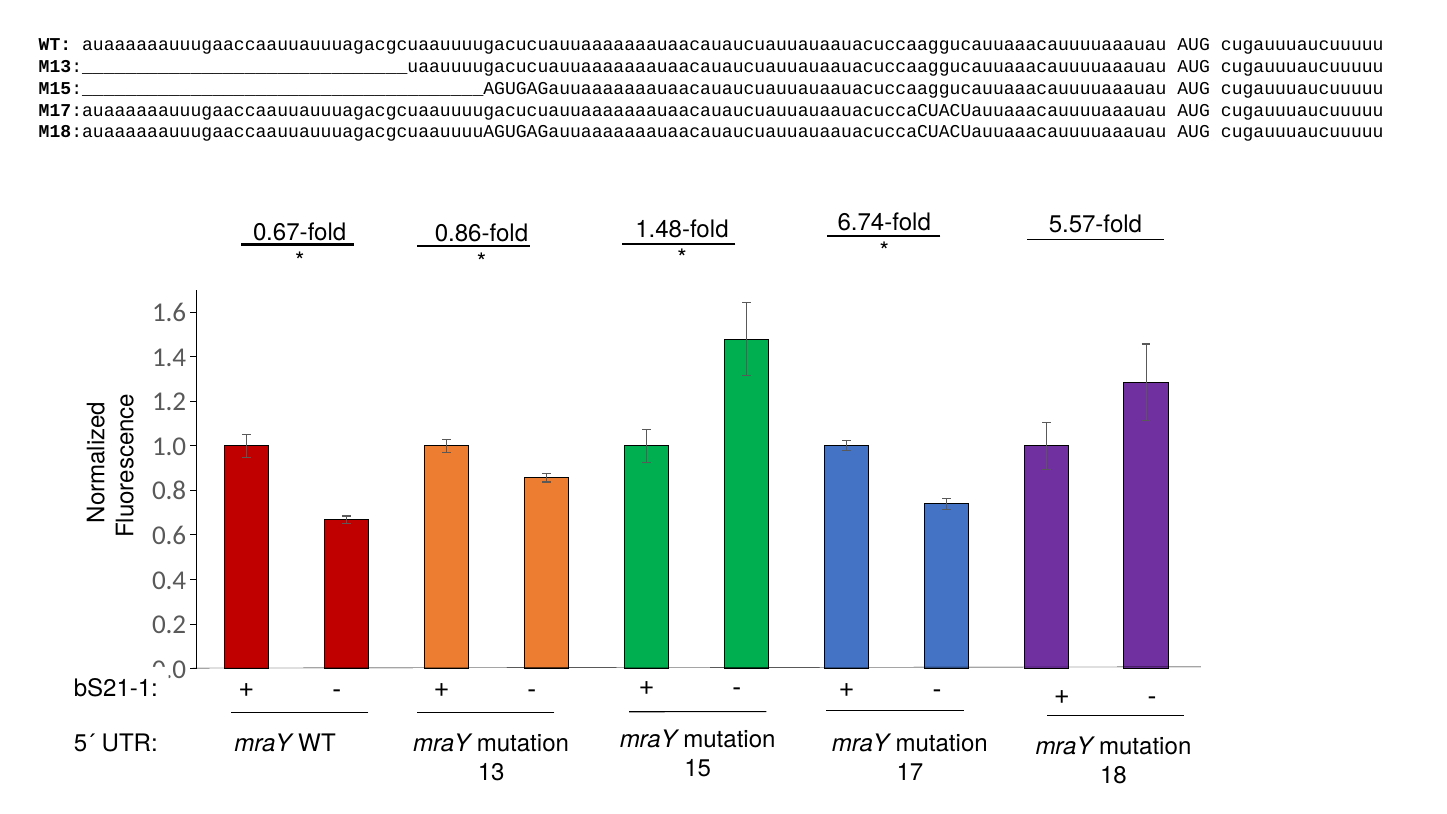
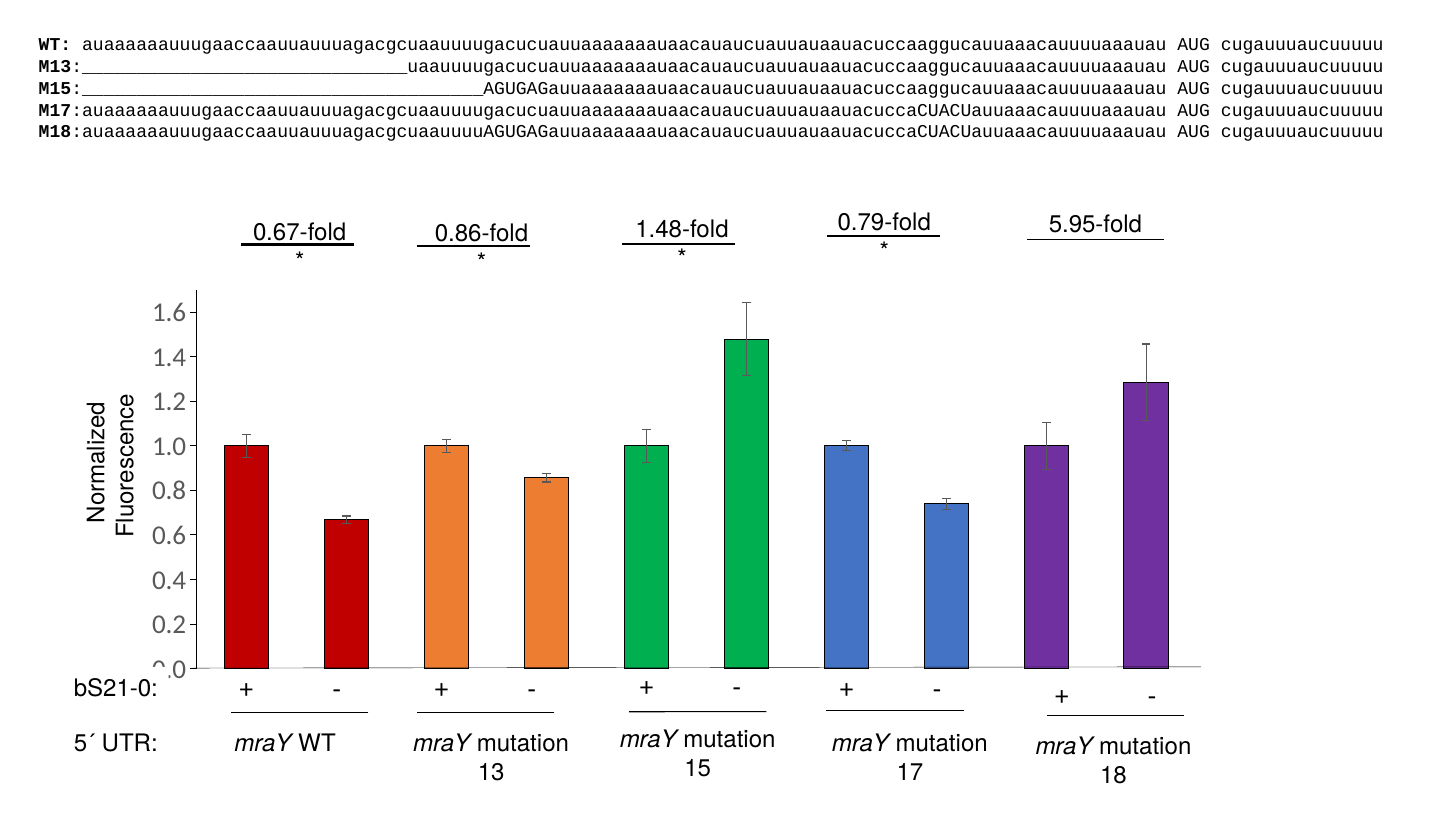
6.74-fold: 6.74-fold -> 0.79-fold (884, 223)
5.57-fold: 5.57-fold -> 5.95-fold (1095, 225)
bS21-1: bS21-1 -> bS21-0 (116, 688)
